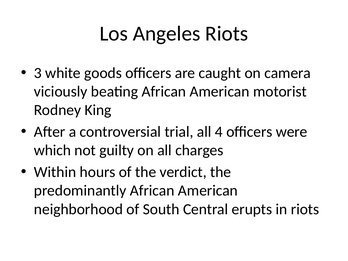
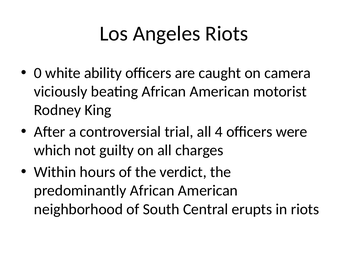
3: 3 -> 0 (38, 73)
goods: goods -> ability (103, 73)
